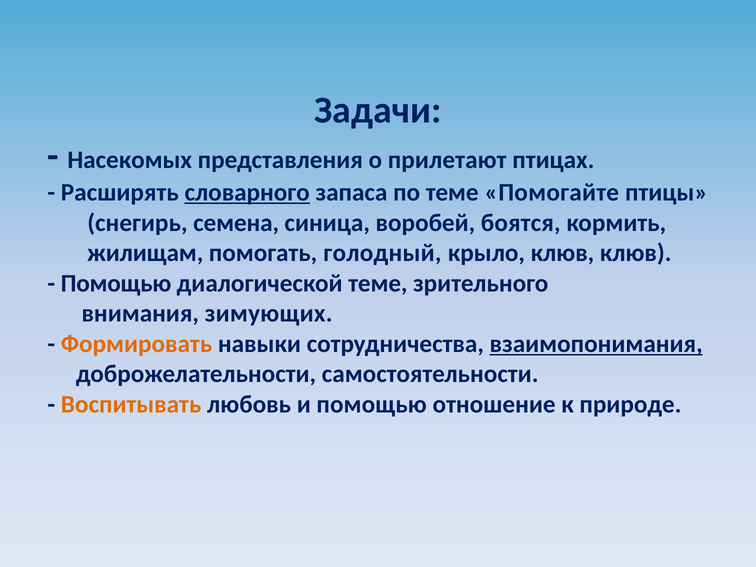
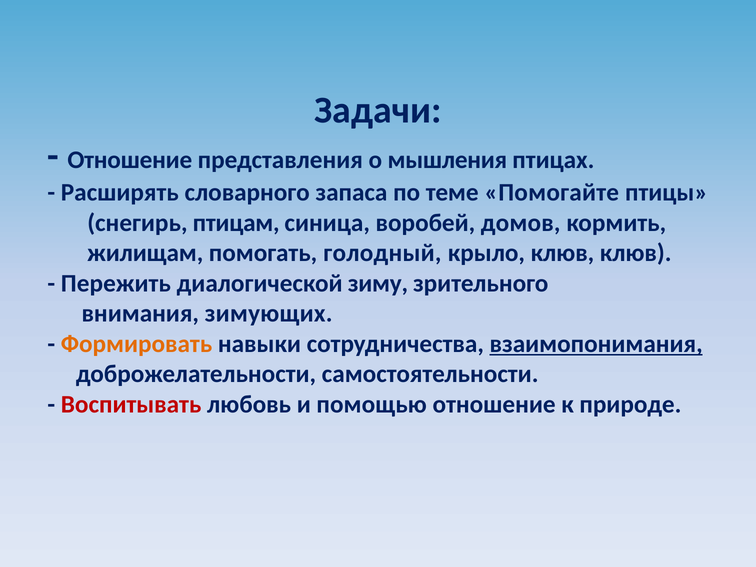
Насекомых: Насекомых -> Отношение (130, 160)
прилетают: прилетают -> мышления (447, 160)
словарного underline: present -> none (247, 193)
семена: семена -> птицам (236, 223)
боятся: боятся -> домов (521, 223)
Помощью: Помощью -> Пережить (116, 283)
диалогической теме: теме -> зиму (378, 283)
Воспитывать colour: orange -> red (131, 404)
